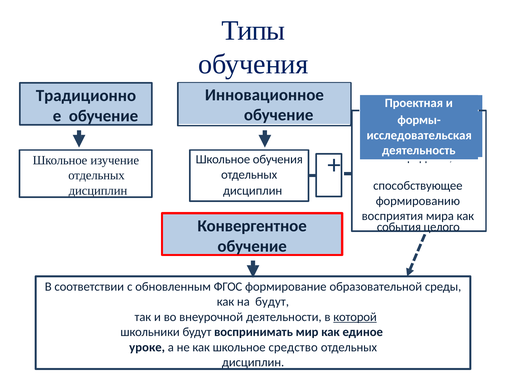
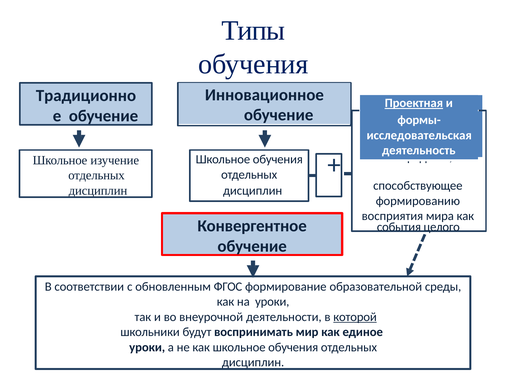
Проектная underline: none -> present (414, 103)
на будут: будут -> уроки (272, 302)
уроке: уроке -> уроки (147, 348)
как школьное средство: средство -> обучения (293, 348)
